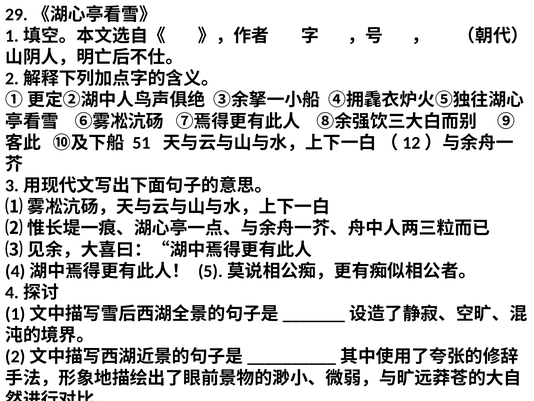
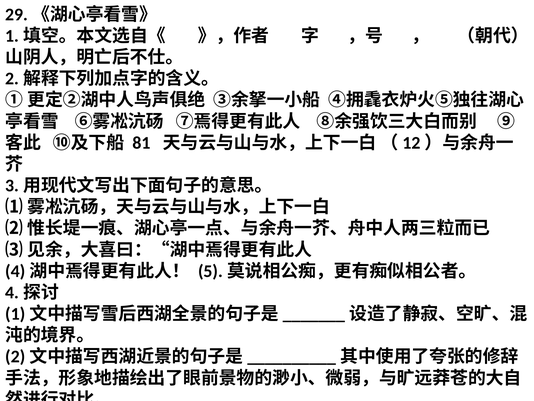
51: 51 -> 81 (141, 143)
